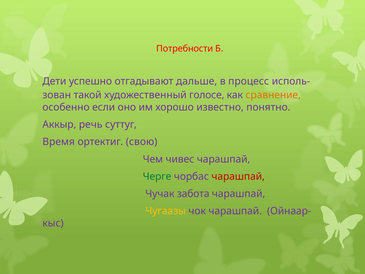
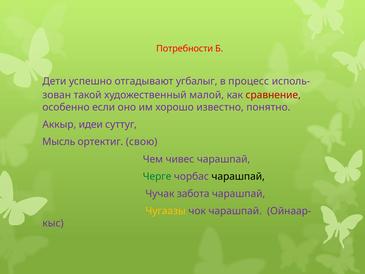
дальше: дальше -> угбалыг (197, 81)
голосе: голосе -> малой (207, 95)
сравнение colour: orange -> red (273, 95)
речь: речь -> идеи (91, 124)
Время: Время -> Мысль (59, 142)
чарашпай colour: red -> black (238, 176)
